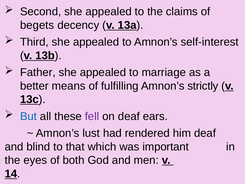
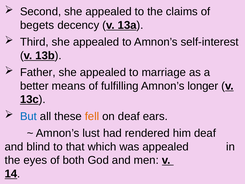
strictly: strictly -> longer (203, 86)
fell colour: purple -> orange (92, 116)
was important: important -> appealed (166, 147)
